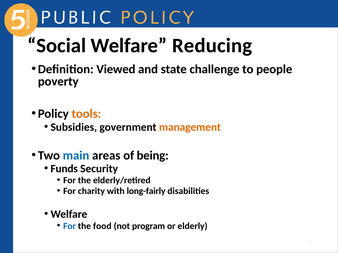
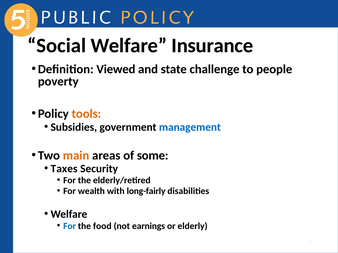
Reducing: Reducing -> Insurance (212, 46)
management colour: orange -> blue (190, 127)
main colour: blue -> orange (76, 156)
being: being -> some (153, 156)
Funds: Funds -> Taxes (64, 169)
charity: charity -> wealth (91, 191)
program: program -> earnings (149, 226)
